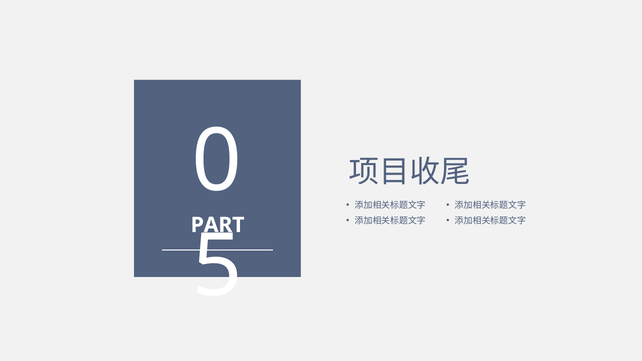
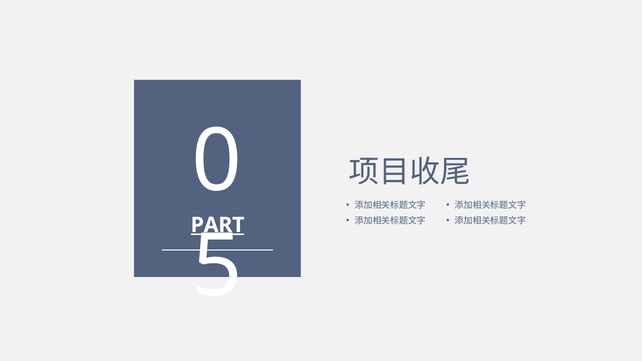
PART underline: none -> present (218, 225)
